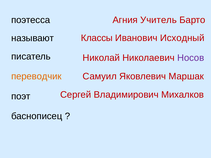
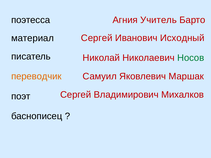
Классы: Классы -> Сергей (97, 38)
называют: называют -> материал (33, 38)
Носов colour: purple -> green (191, 58)
